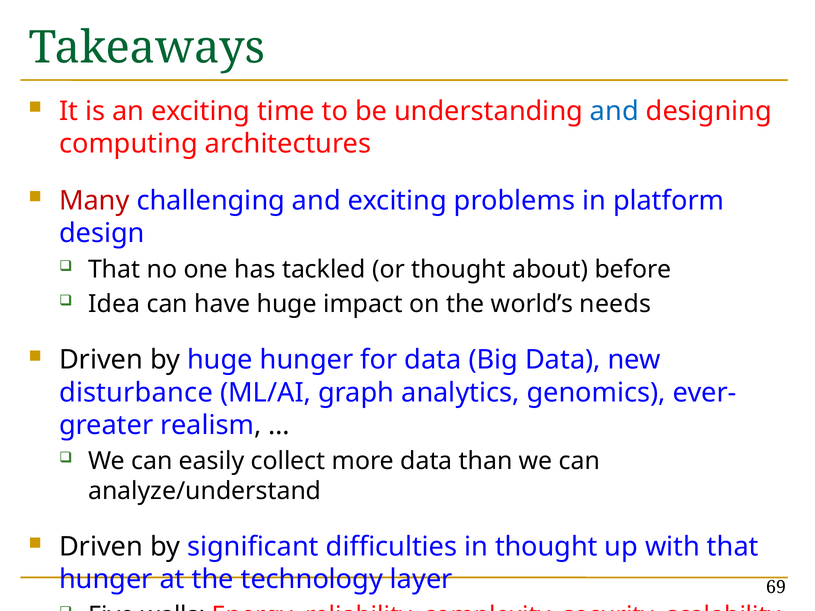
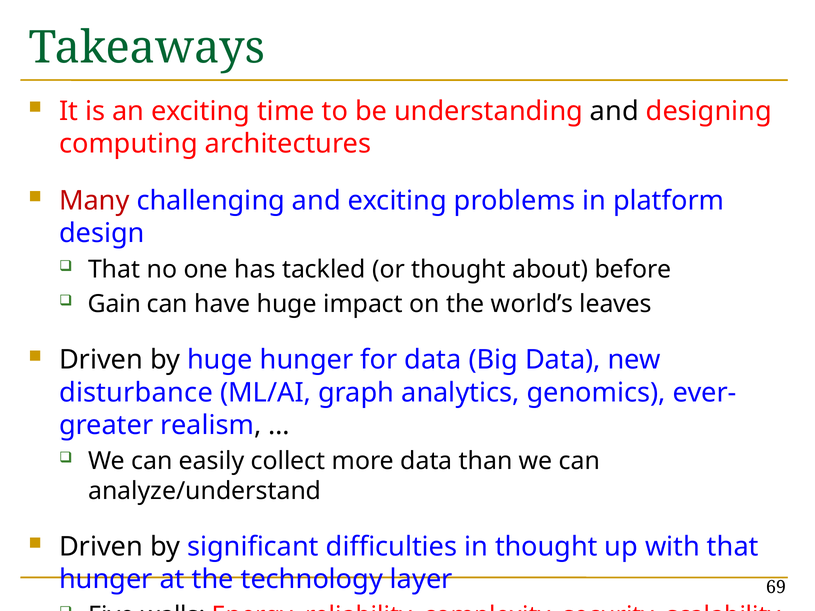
and colour: blue -> black (614, 111)
Idea: Idea -> Gain (114, 304)
needs: needs -> leaves (616, 304)
